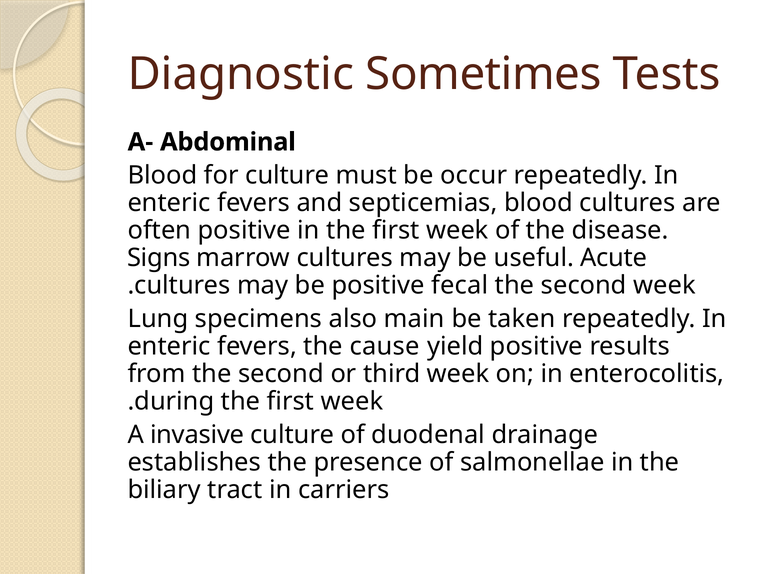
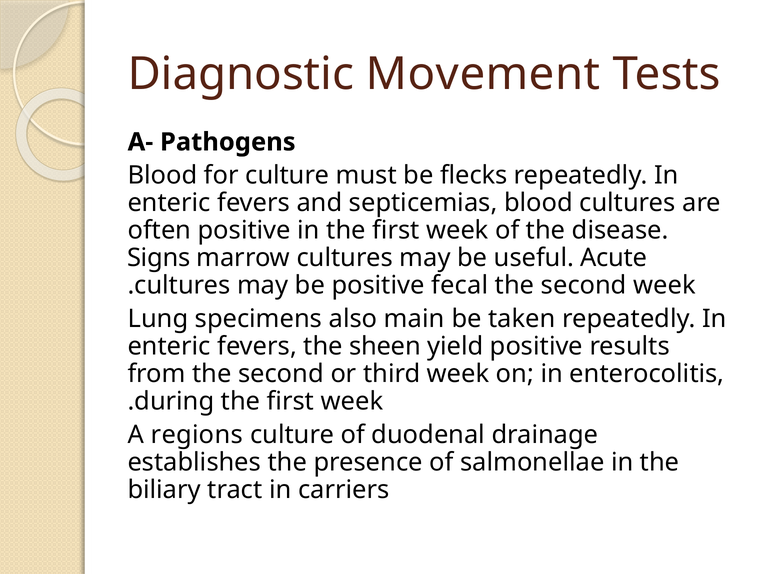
Sometimes: Sometimes -> Movement (483, 74)
Abdominal: Abdominal -> Pathogens (228, 142)
occur: occur -> flecks (474, 175)
cause: cause -> sheen (385, 346)
invasive: invasive -> regions (197, 434)
